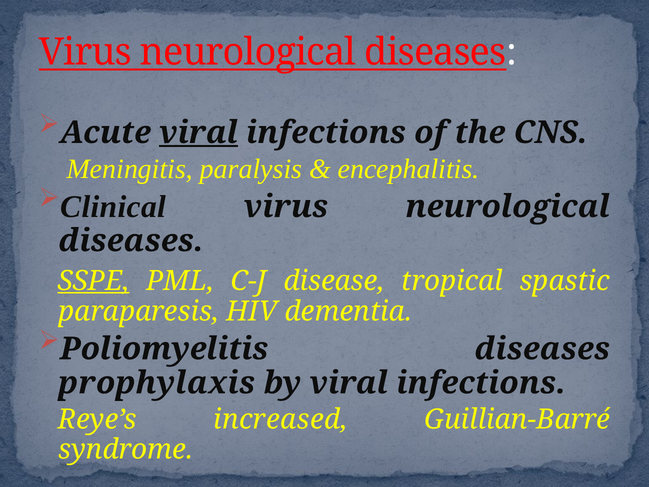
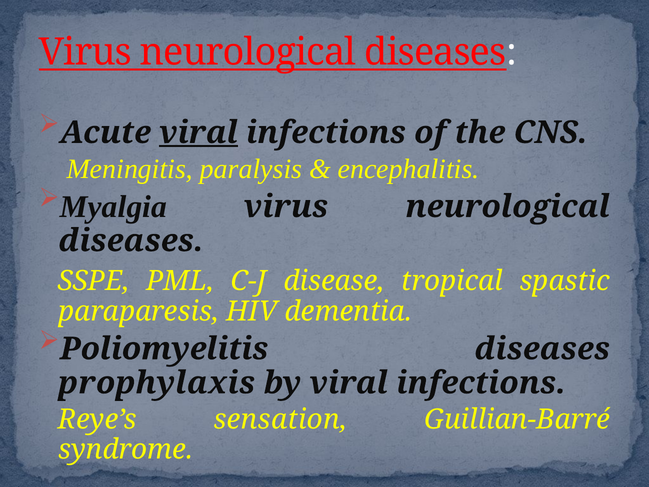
Clinical: Clinical -> Myalgia (113, 206)
SSPE underline: present -> none (94, 281)
increased: increased -> sensation (280, 419)
